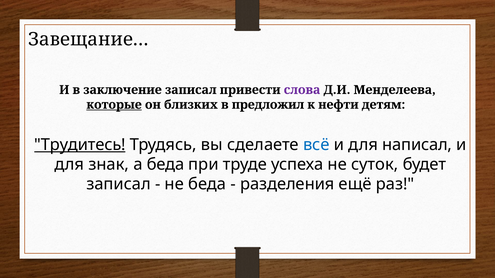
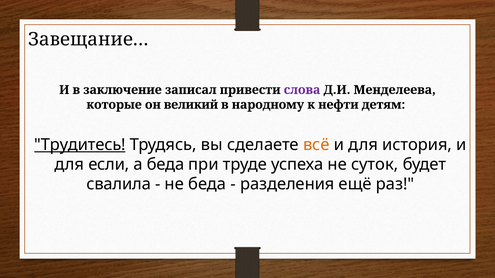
которые underline: present -> none (114, 105)
близких: близких -> великий (191, 105)
предложил: предложил -> народному (268, 105)
всё colour: blue -> orange (316, 145)
написал: написал -> история (417, 145)
знак: знак -> если (109, 165)
записал: записал -> свалила (119, 184)
